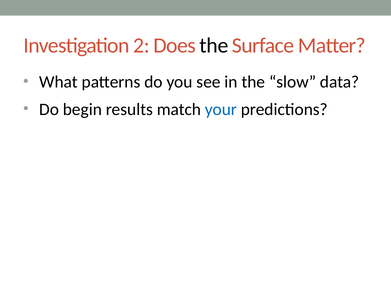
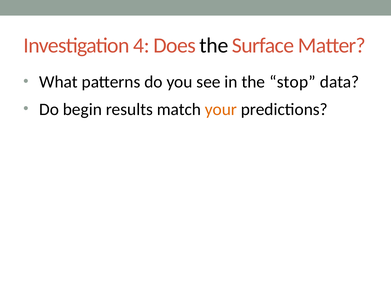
2: 2 -> 4 (141, 45)
slow: slow -> stop (292, 82)
your colour: blue -> orange (221, 109)
